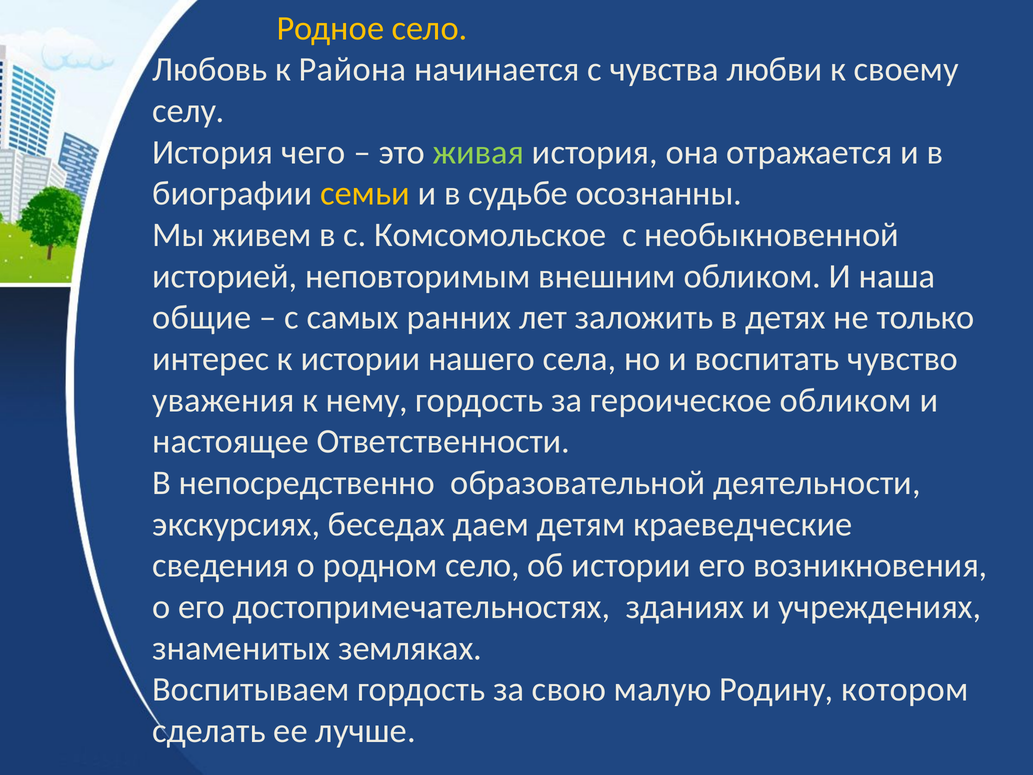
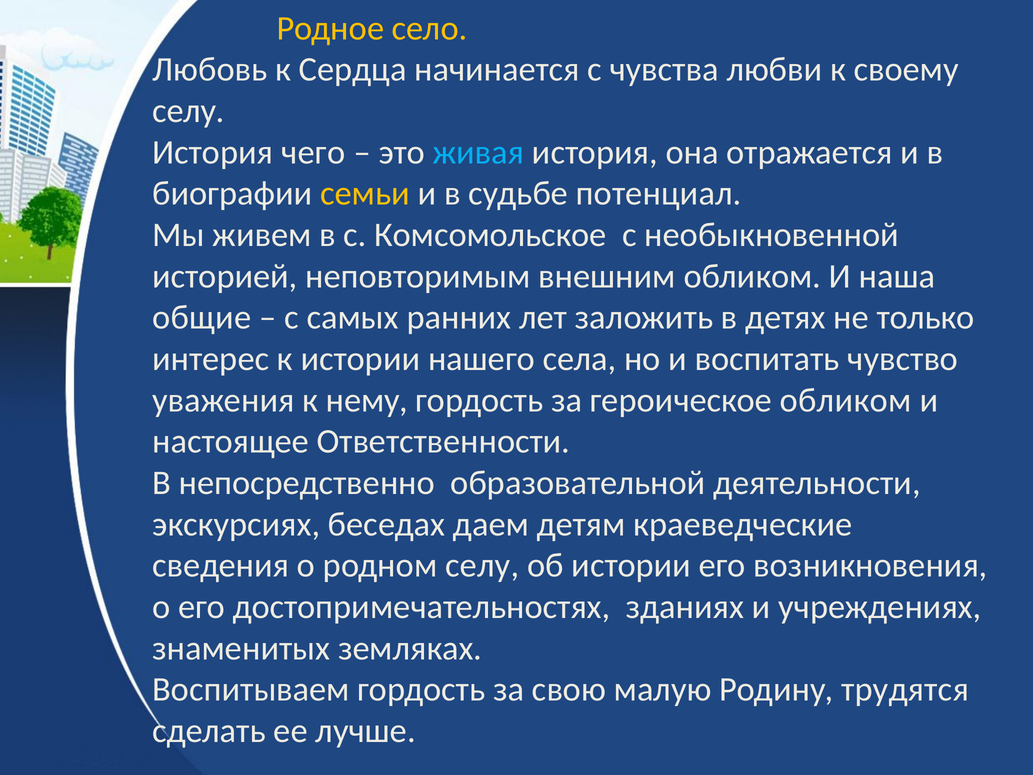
Района: Района -> Сердца (353, 69)
живая colour: light green -> light blue (478, 152)
осознанны: осознанны -> потенциал (659, 193)
родном село: село -> селу (482, 565)
котором: котором -> трудятся (905, 689)
